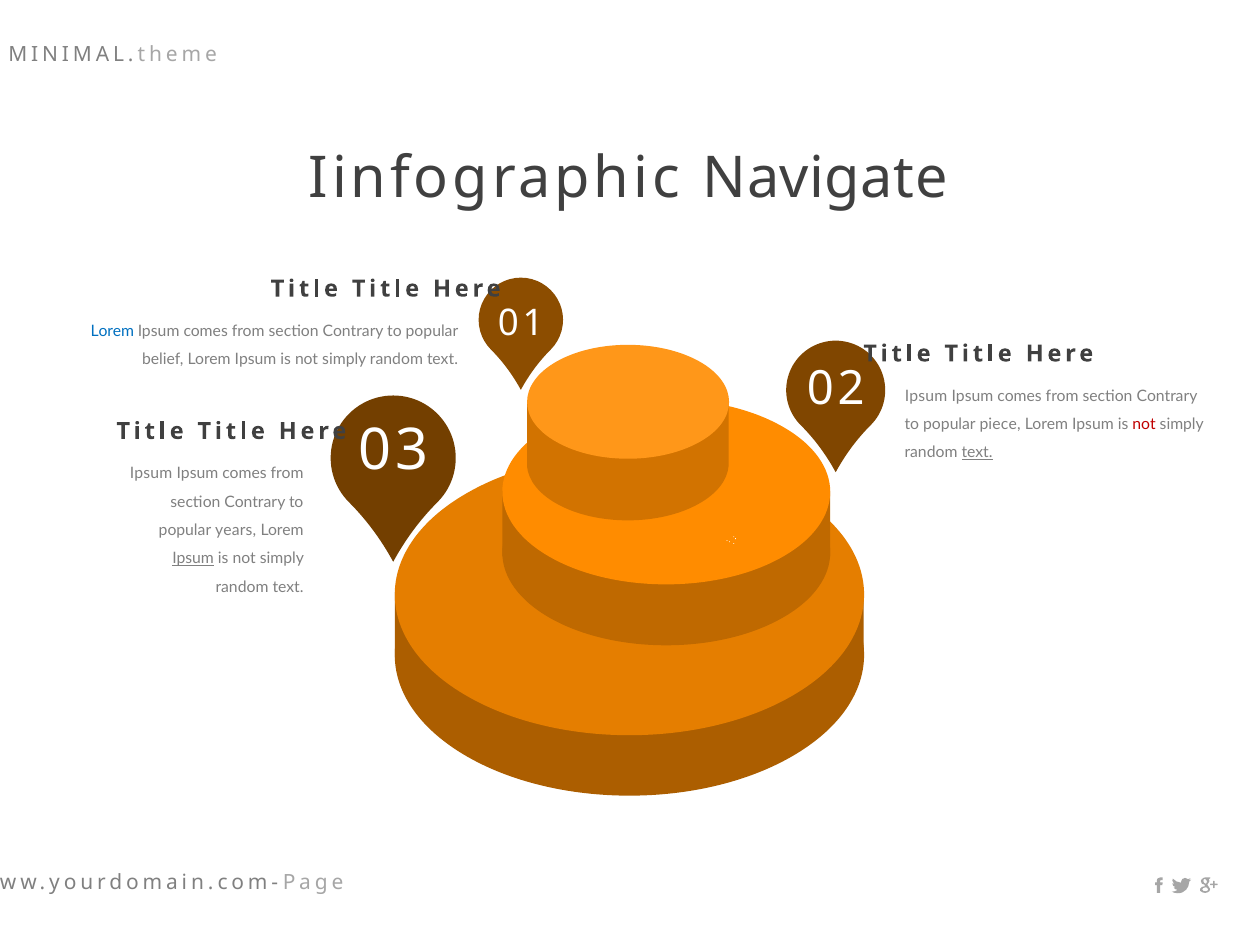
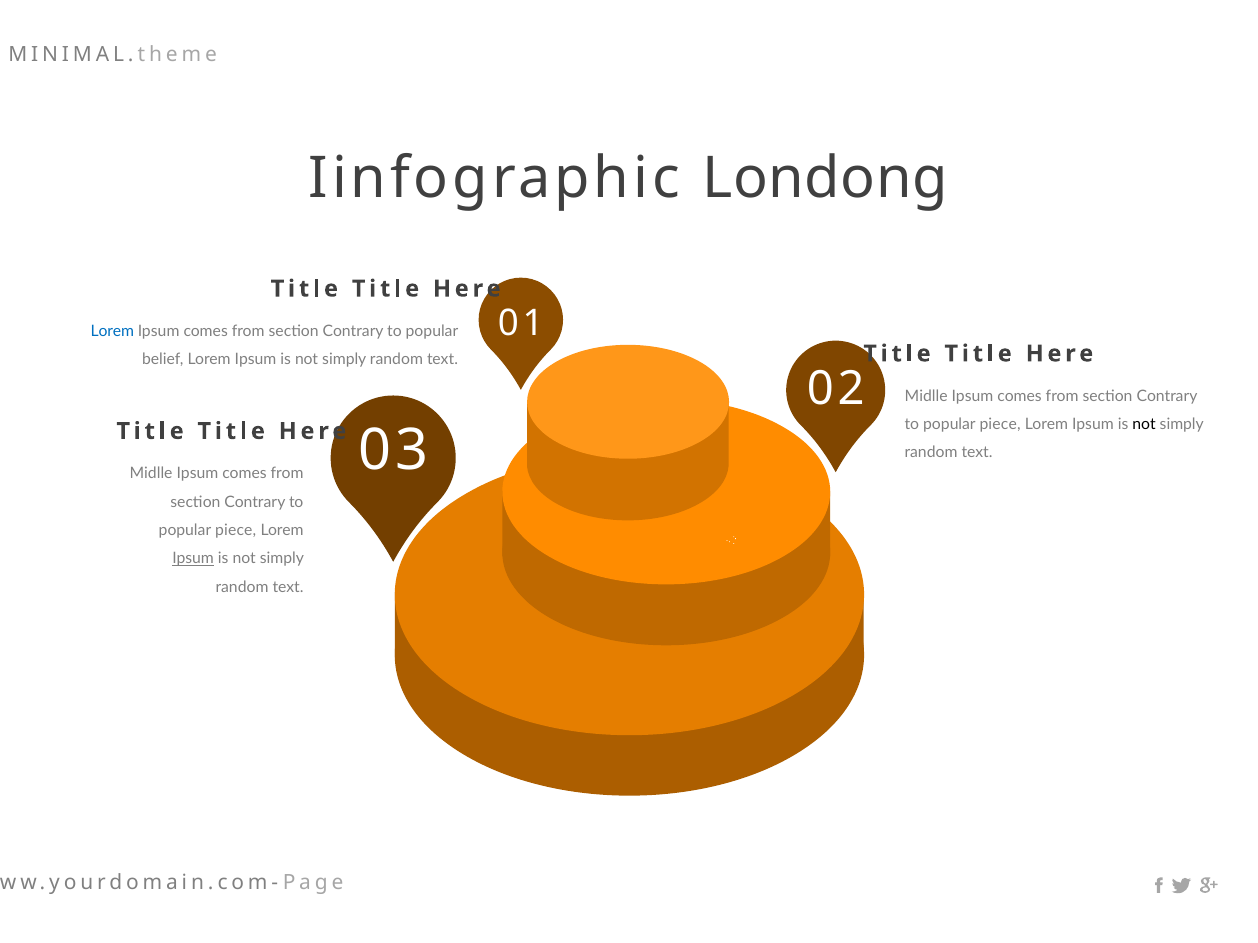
Navigate: Navigate -> Londong (825, 179)
Ipsum: Ipsum -> Midlle (926, 396)
not colour: red -> black (1144, 425)
text underline: present -> none (977, 453)
Ipsum: Ipsum -> Midlle (151, 474)
years: years -> piece (236, 530)
